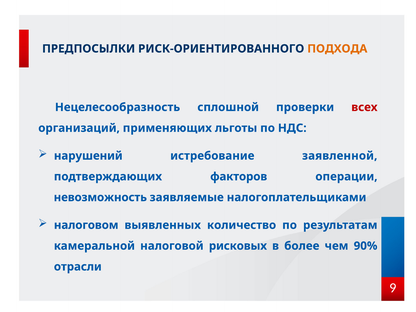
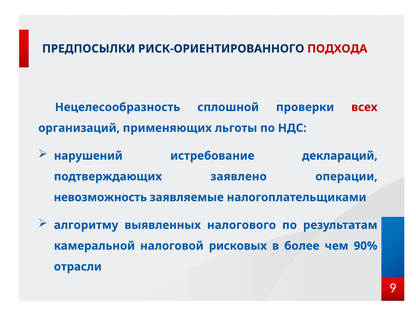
ПОДХОДА colour: orange -> red (337, 49)
заявленной: заявленной -> деклараций (340, 156)
факторов: факторов -> заявлено (239, 177)
налоговом: налоговом -> алгоритму (86, 225)
количество: количество -> налогового (242, 225)
